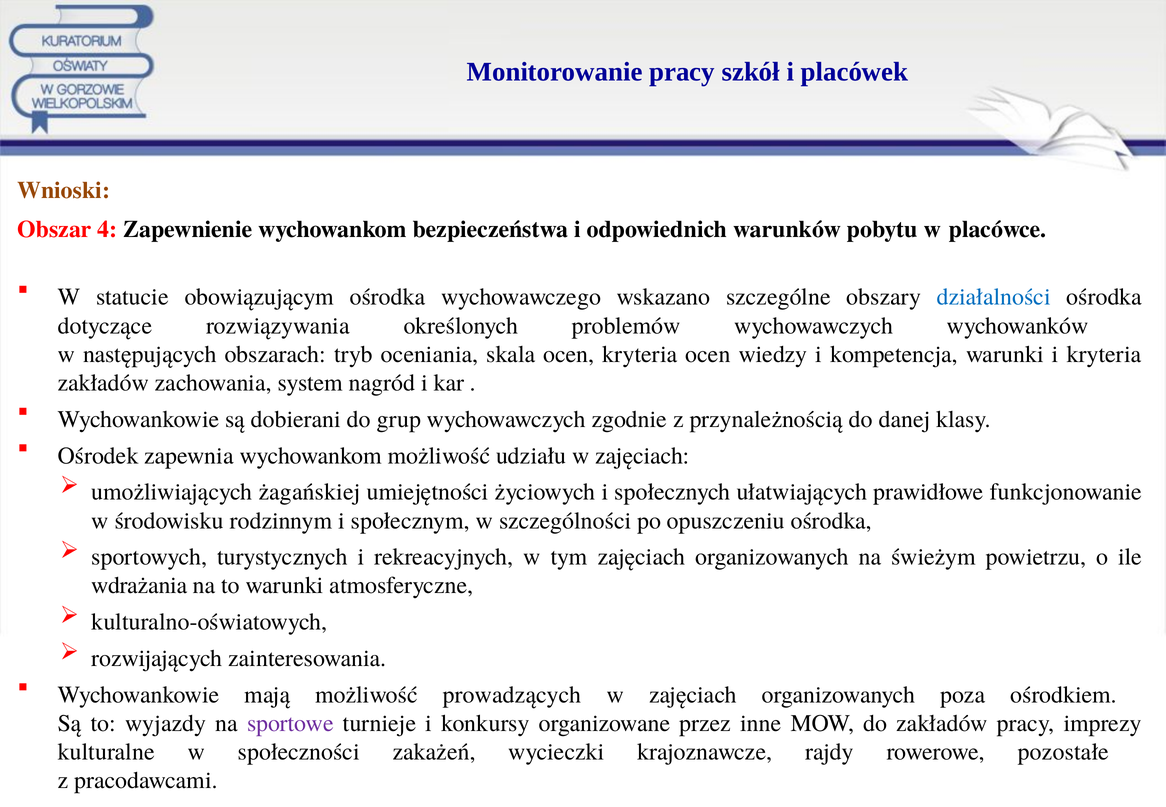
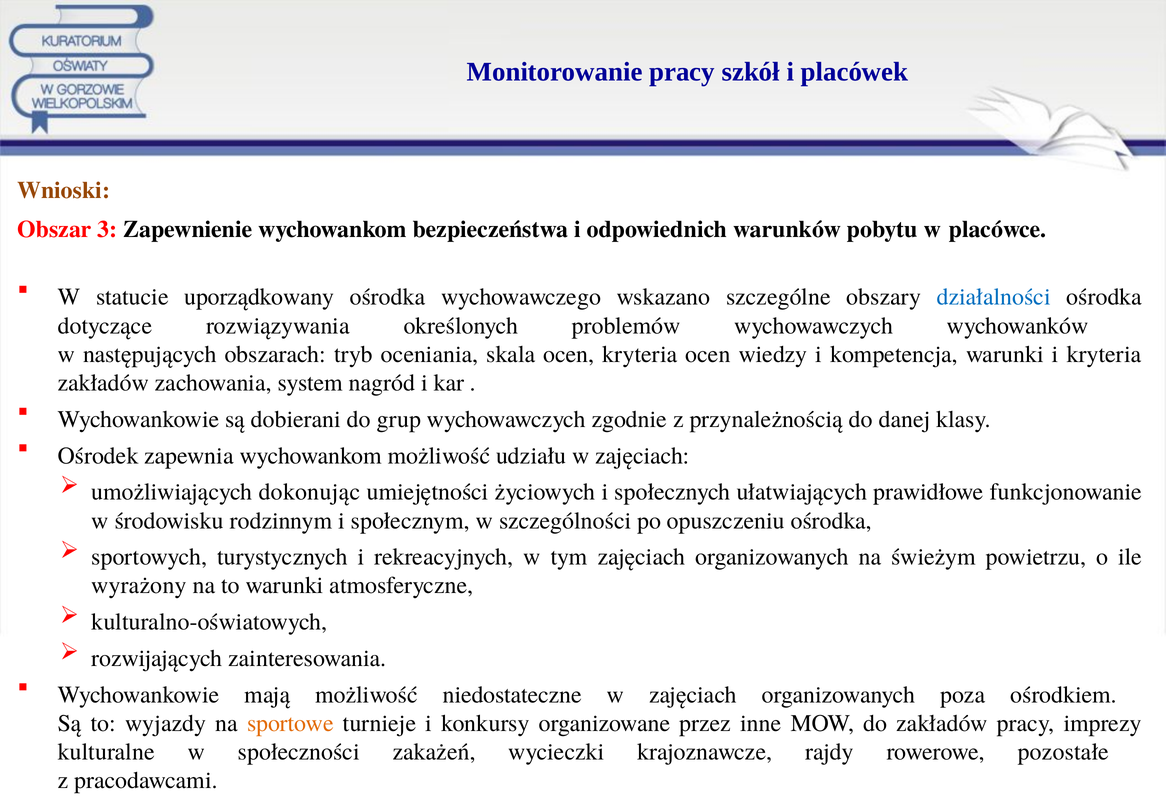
4: 4 -> 3 (107, 230)
obowiązującym: obowiązującym -> uporządkowany (259, 297)
żagańskiej: żagańskiej -> dokonując (309, 492)
wdrażania: wdrażania -> wyrażony (139, 586)
prowadzących: prowadzących -> niedostateczne (512, 695)
sportowe colour: purple -> orange (290, 724)
